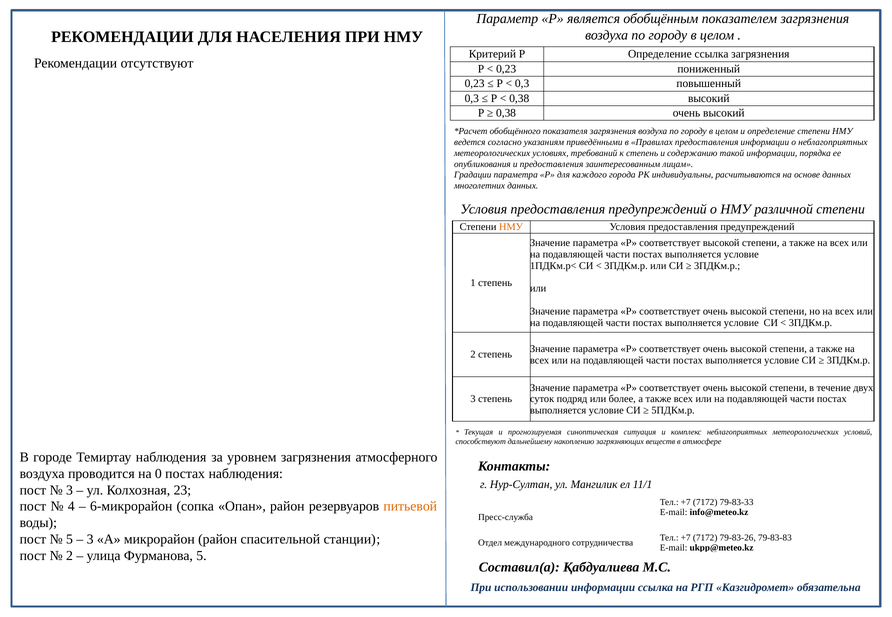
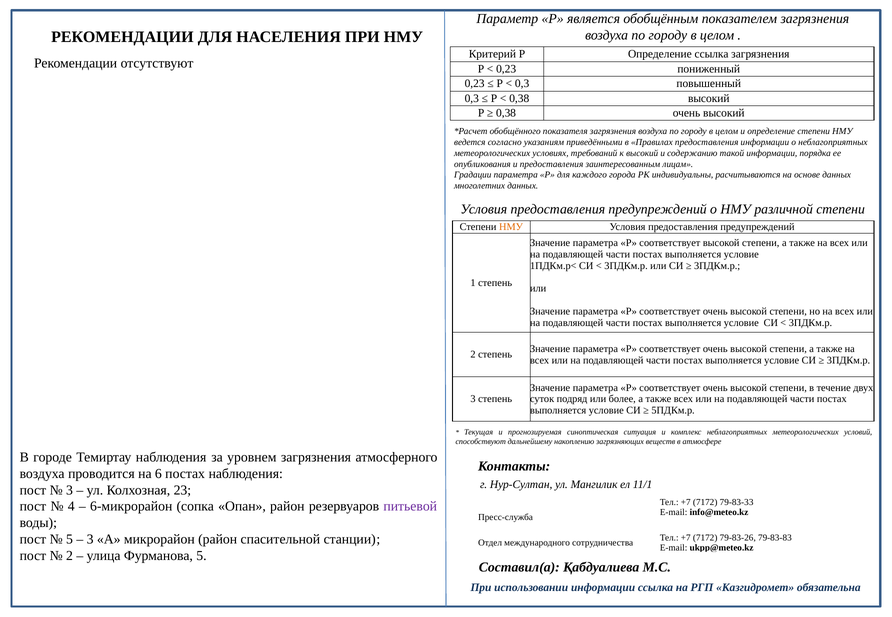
к степень: степень -> высокий (642, 153)
0: 0 -> 6 (158, 474)
питьевой colour: orange -> purple (410, 507)
